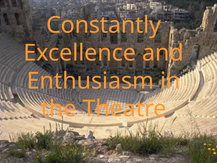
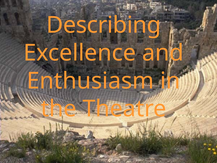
Constantly: Constantly -> Describing (104, 25)
